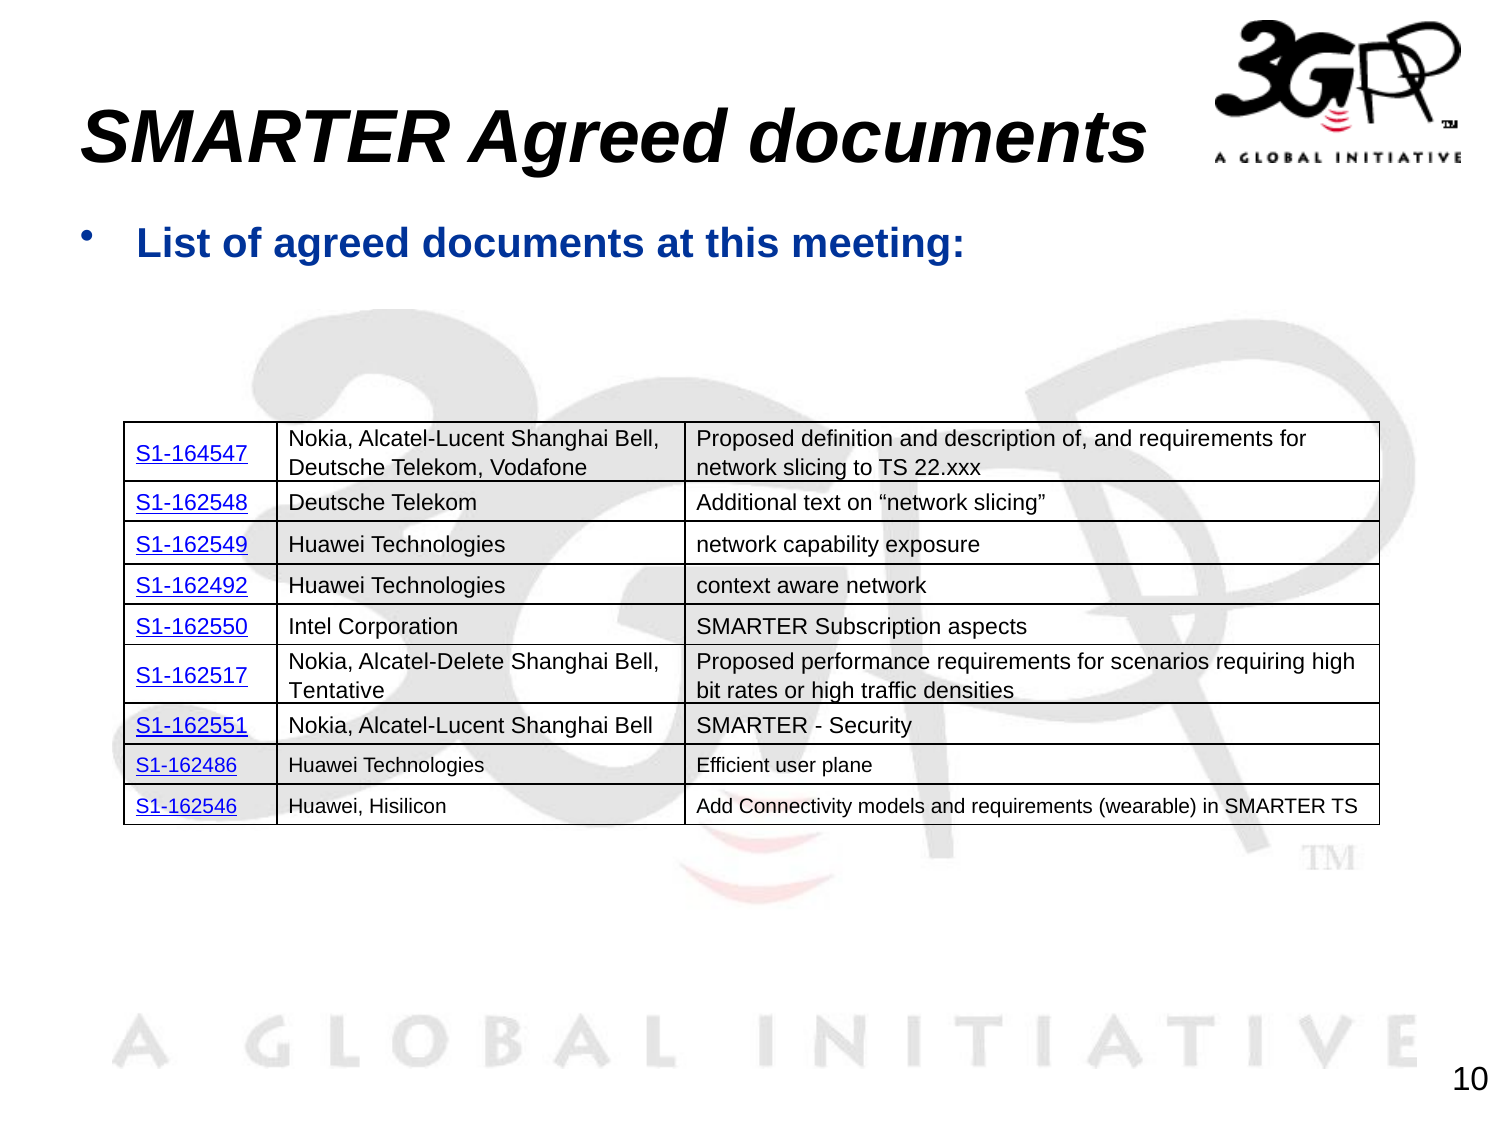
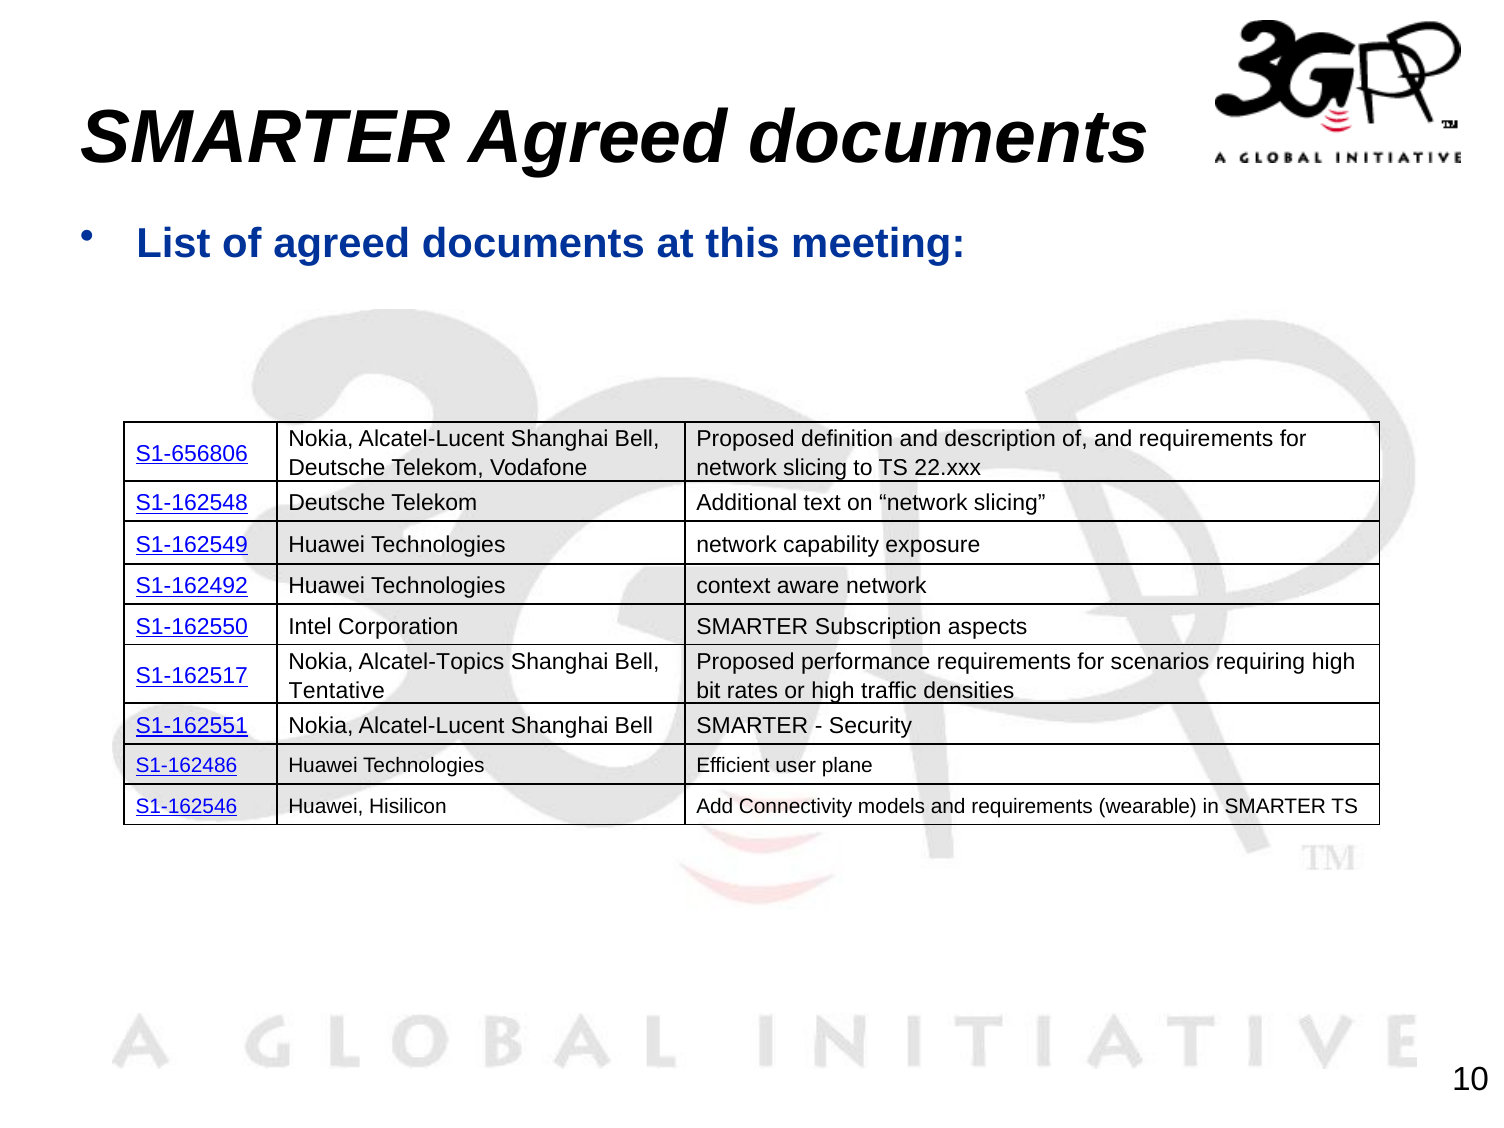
S1-164547: S1-164547 -> S1-656806 (192, 454)
Alcatel-Delete: Alcatel-Delete -> Alcatel-Topics (432, 662)
